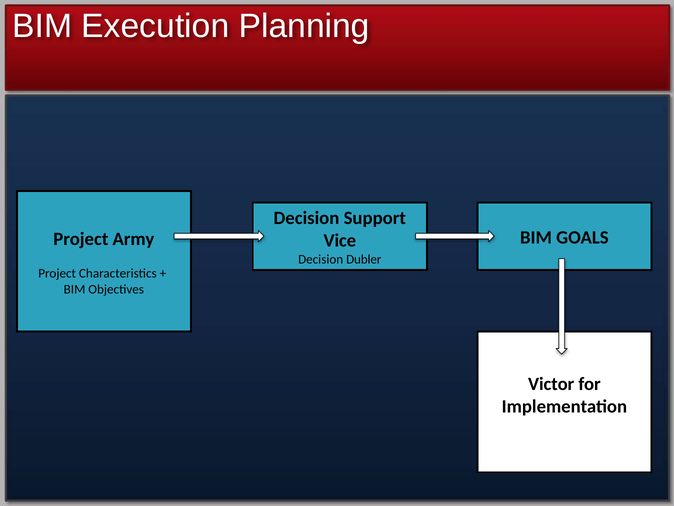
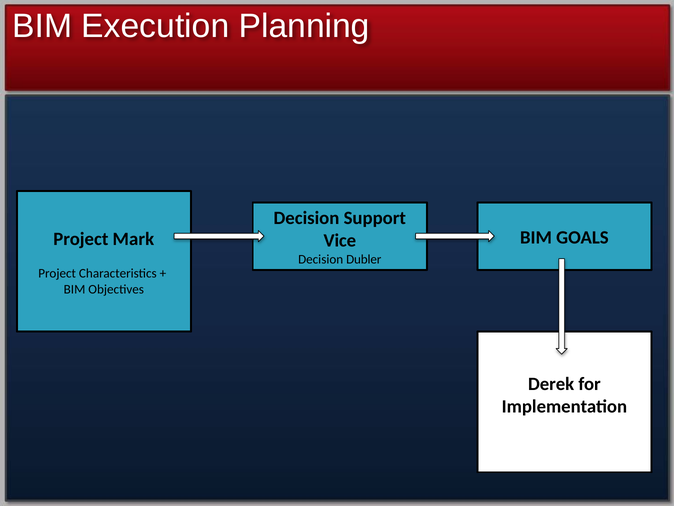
Army: Army -> Mark (133, 239)
Victor: Victor -> Derek (551, 384)
